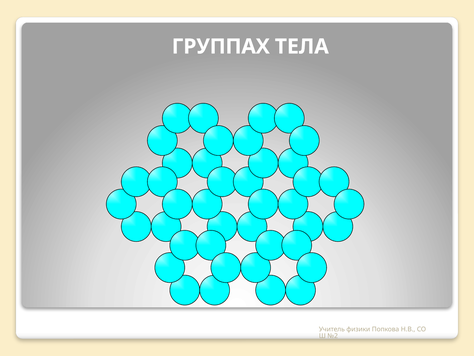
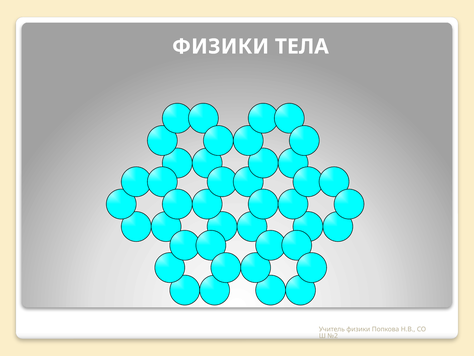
ГРУППАХ: ГРУППАХ -> ФИЗИКИ (221, 46)
